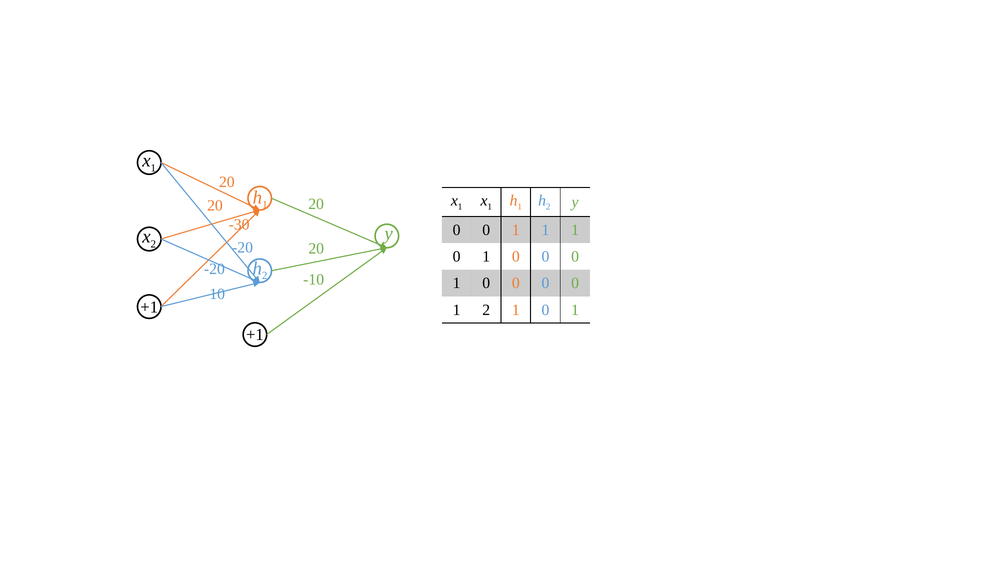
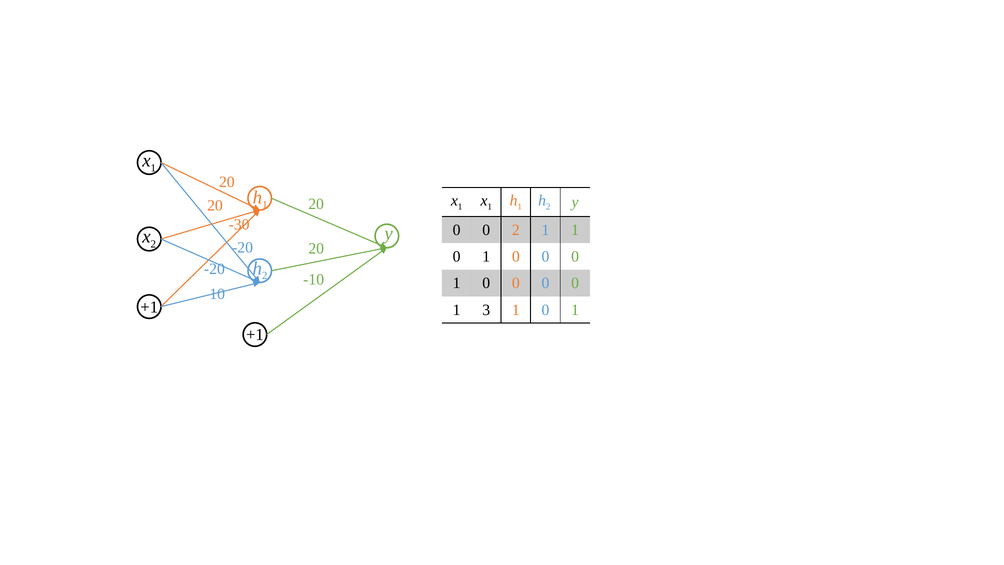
1: 1 -> 2 (516, 230)
1 2: 2 -> 3 (486, 310)
